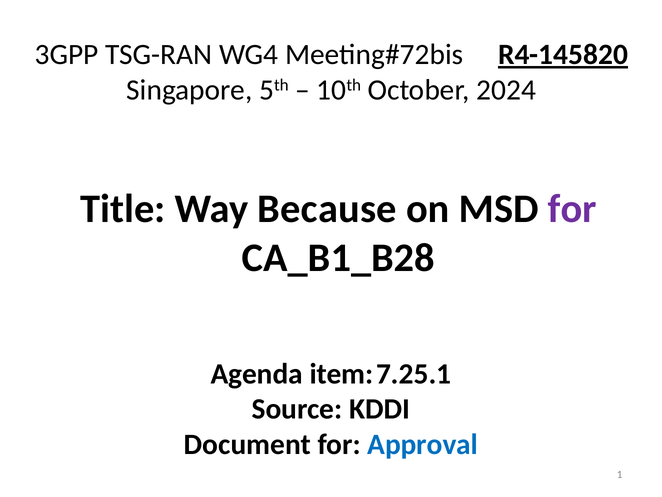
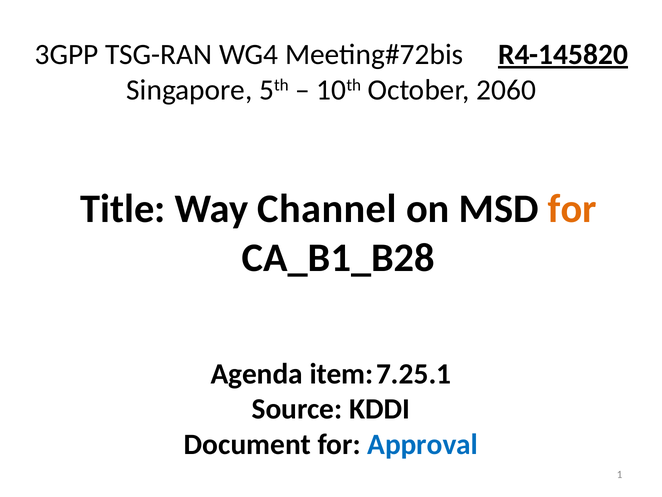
2024: 2024 -> 2060 (506, 90)
Because: Because -> Channel (327, 209)
for colour: purple -> orange (572, 209)
